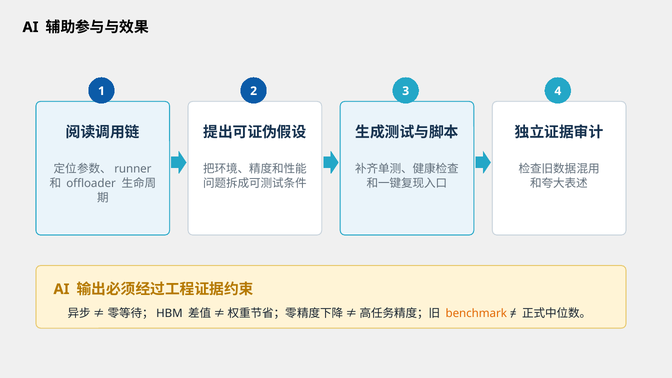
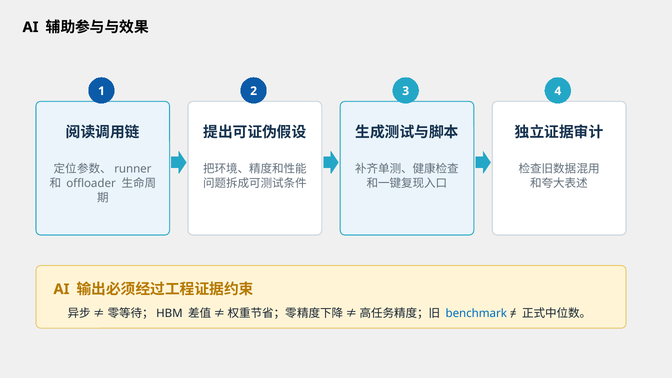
benchmark colour: orange -> blue (476, 314)
